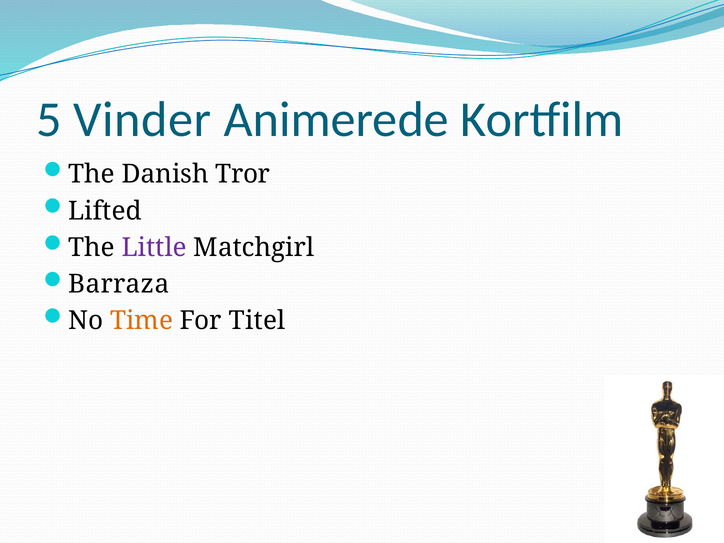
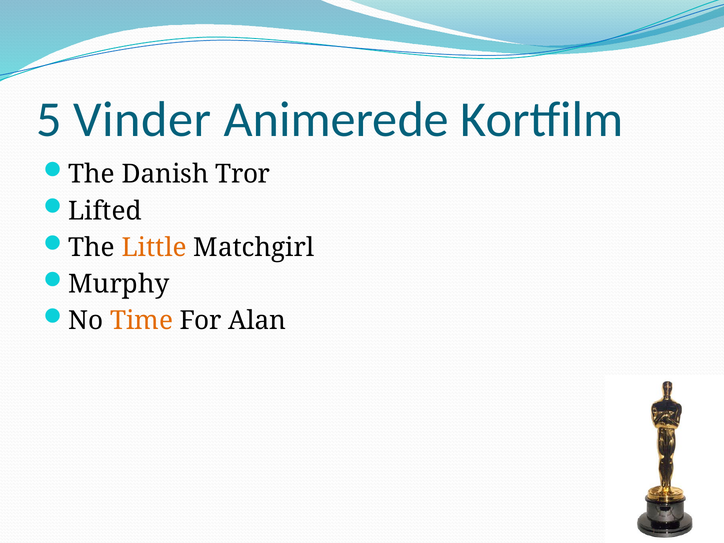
Little colour: purple -> orange (154, 247)
Barraza: Barraza -> Murphy (119, 284)
Titel: Titel -> Alan (257, 321)
